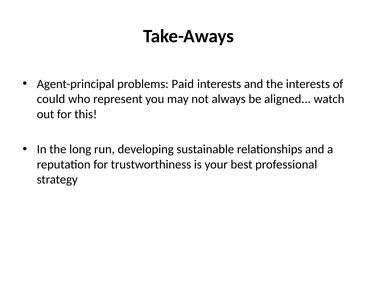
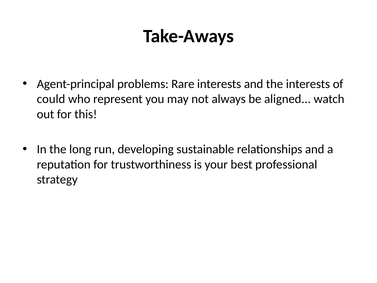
Paid: Paid -> Rare (183, 84)
